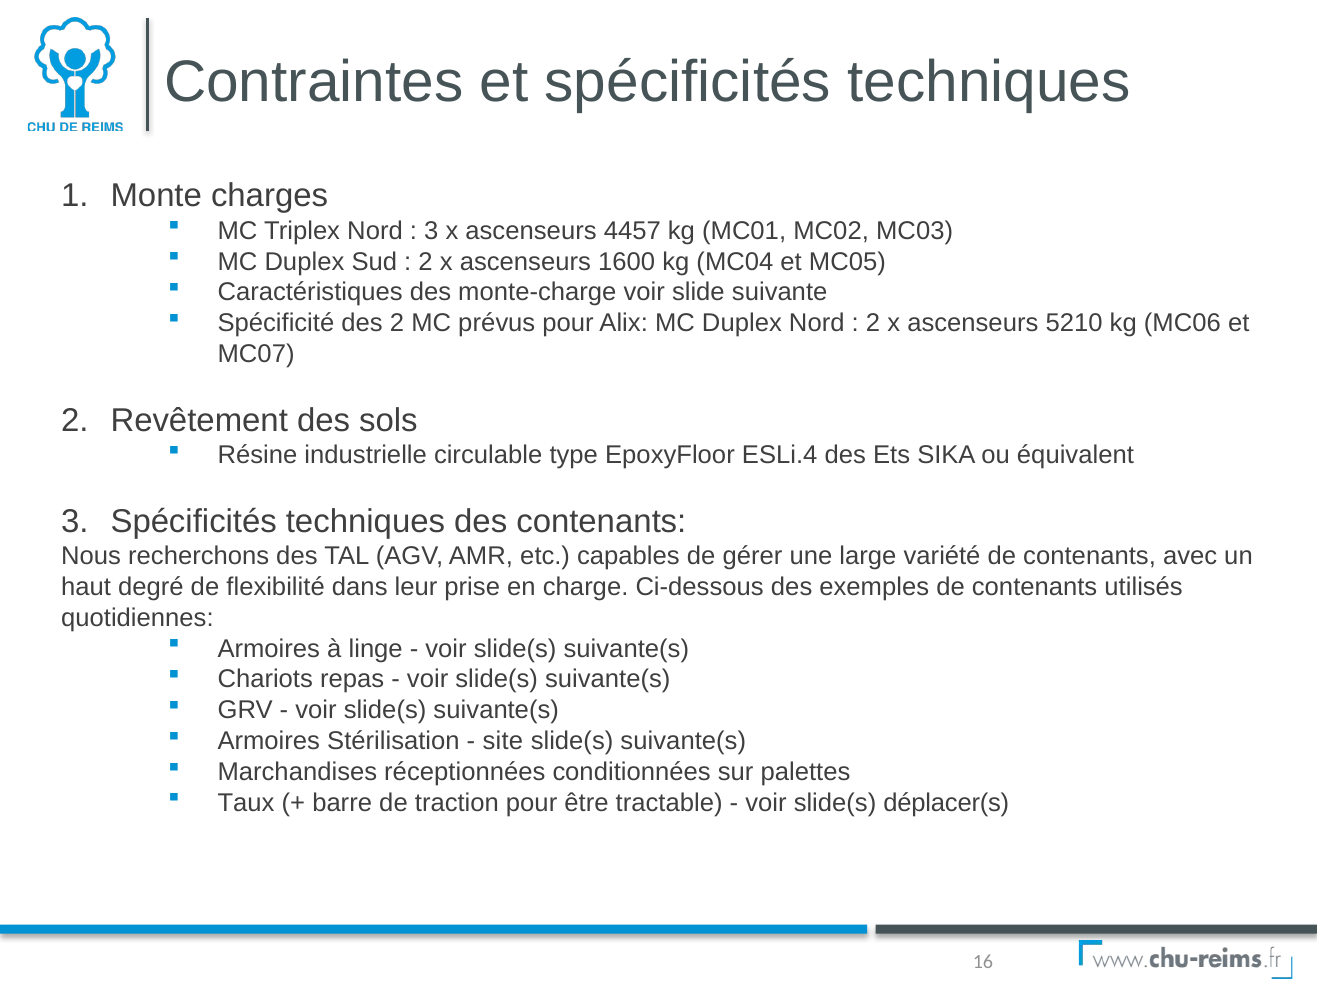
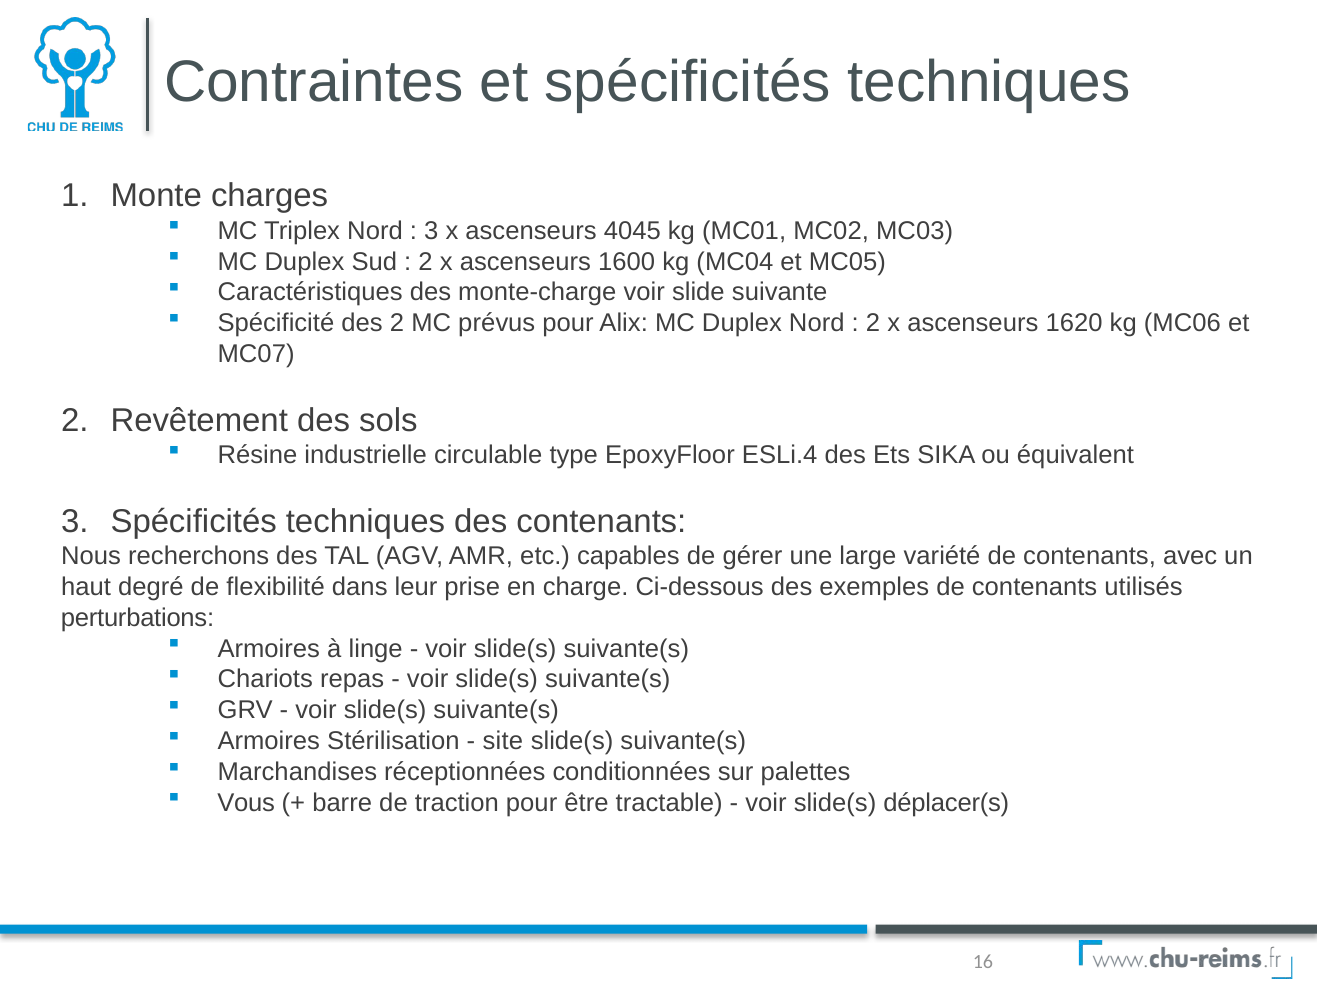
4457: 4457 -> 4045 (632, 231)
5210: 5210 -> 1620 (1074, 323)
quotidiennes: quotidiennes -> perturbations (138, 618)
Taux: Taux -> Vous (246, 802)
